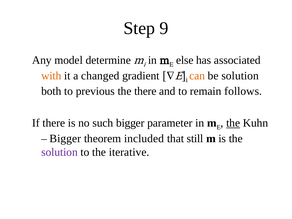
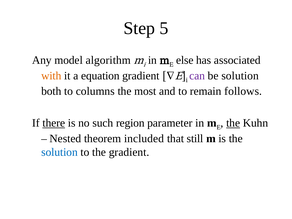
9: 9 -> 5 (164, 28)
determine: determine -> algorithm (108, 60)
changed: changed -> equation (100, 76)
can colour: orange -> purple (197, 76)
previous: previous -> columns (95, 91)
the there: there -> most (145, 91)
there underline: none -> present (54, 123)
such bigger: bigger -> region (130, 123)
Bigger: Bigger -> Nested (65, 139)
solution colour: purple -> blue (59, 152)
the iterative: iterative -> gradient (129, 152)
